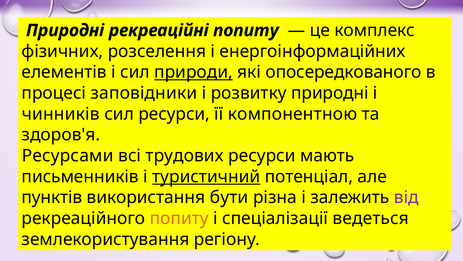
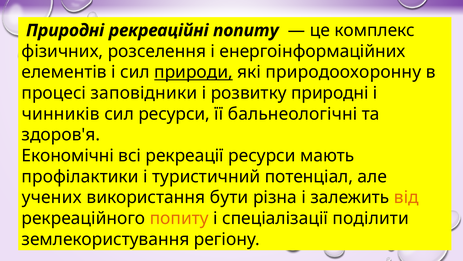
опосередкованого: опосередкованого -> природоохоронну (343, 72)
компонентною: компонентною -> бальнеологічні (293, 114)
Ресурсами: Ресурсами -> Економічні (68, 155)
трудових: трудових -> рекреації (185, 155)
письменників: письменників -> профілактики (80, 176)
туристичний underline: present -> none (206, 176)
пунктів: пунктів -> учених (52, 197)
від colour: purple -> orange (406, 197)
ведеться: ведеться -> поділити (371, 218)
